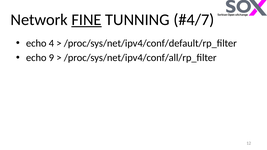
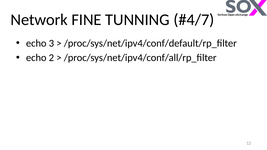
FINE underline: present -> none (86, 20)
4: 4 -> 3 (51, 43)
9: 9 -> 2 (51, 58)
